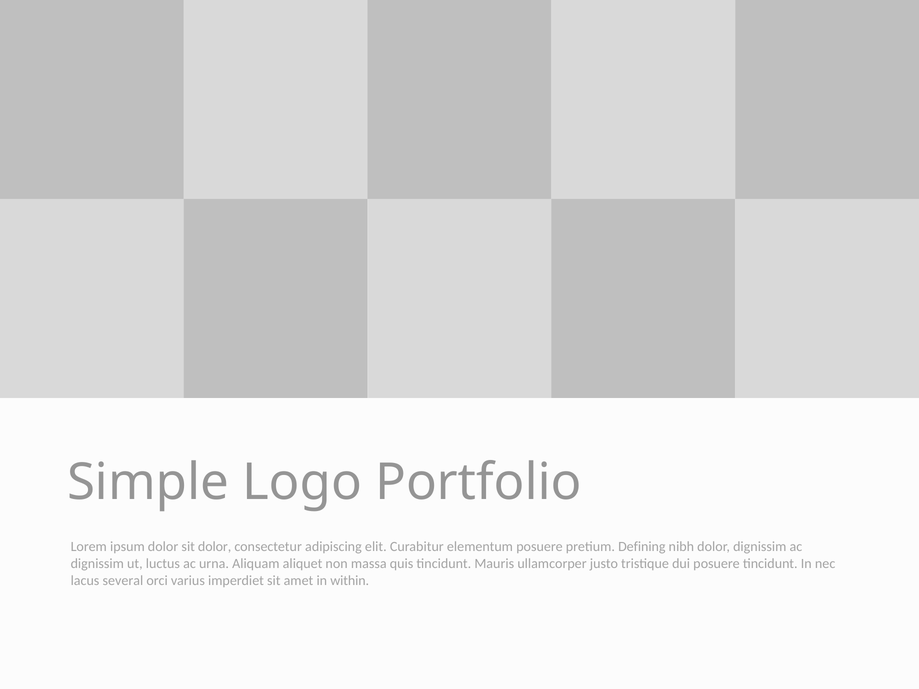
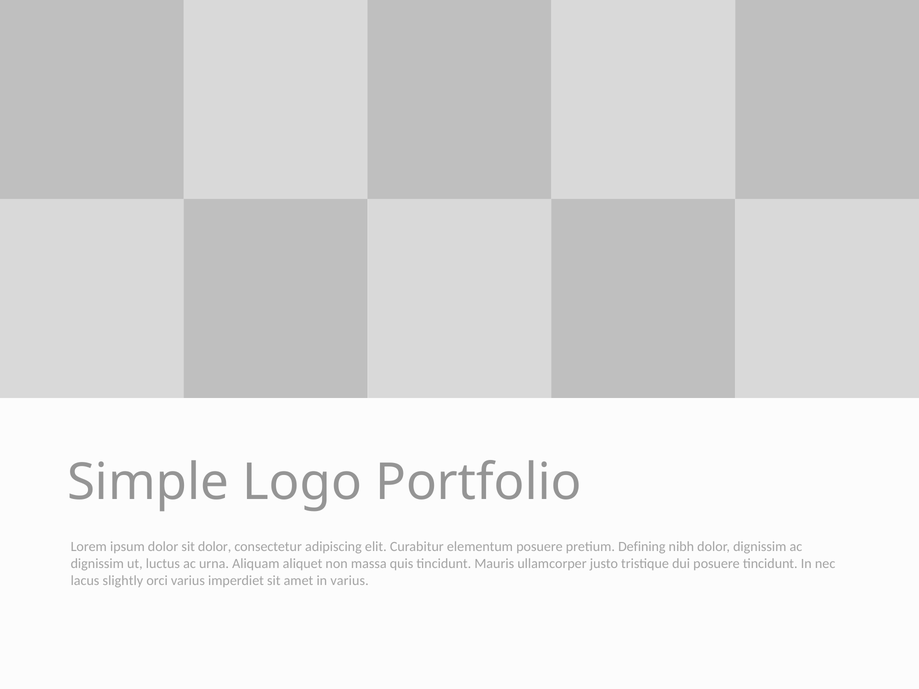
several: several -> slightly (123, 581)
in within: within -> varius (350, 581)
